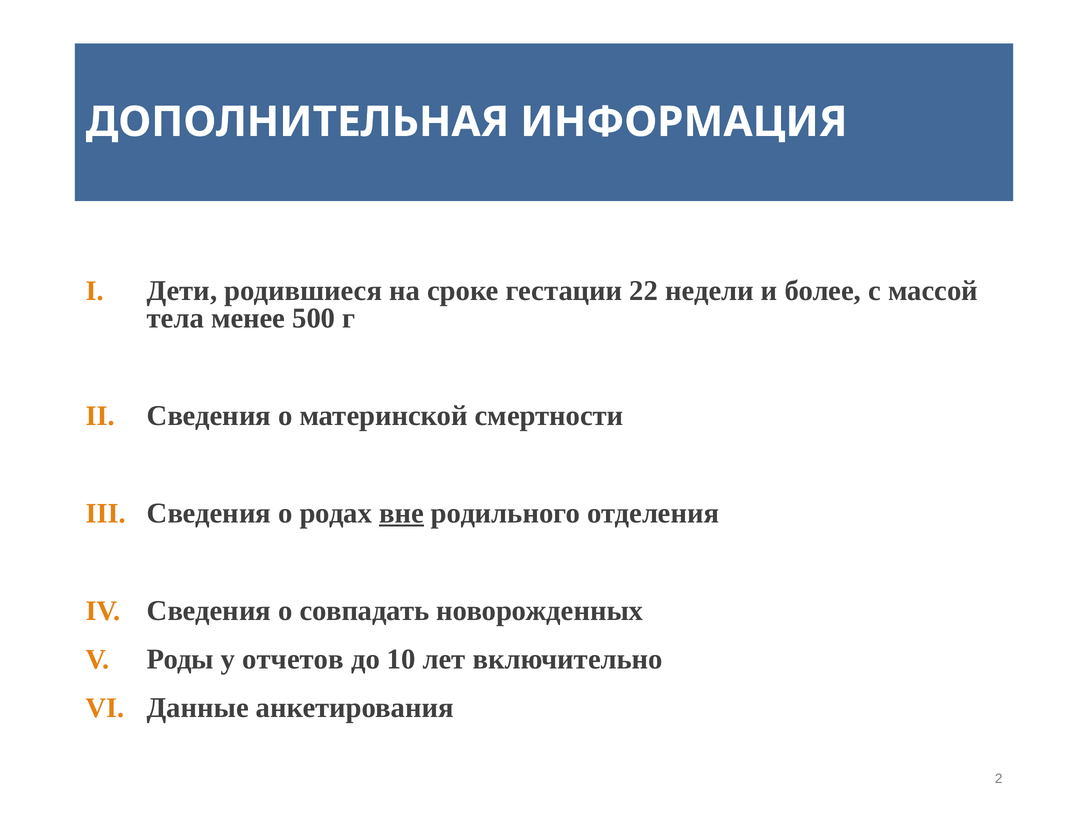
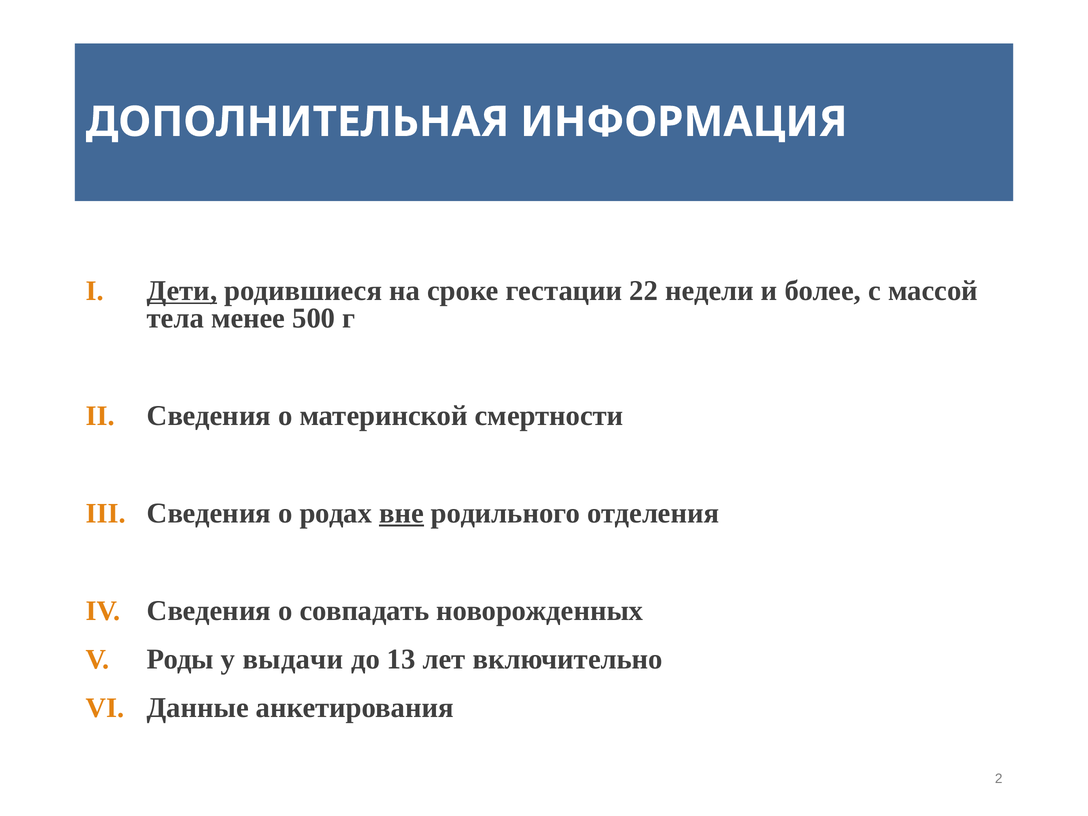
Дети underline: none -> present (182, 291)
отчетов: отчетов -> выдачи (293, 659)
10: 10 -> 13 (401, 659)
